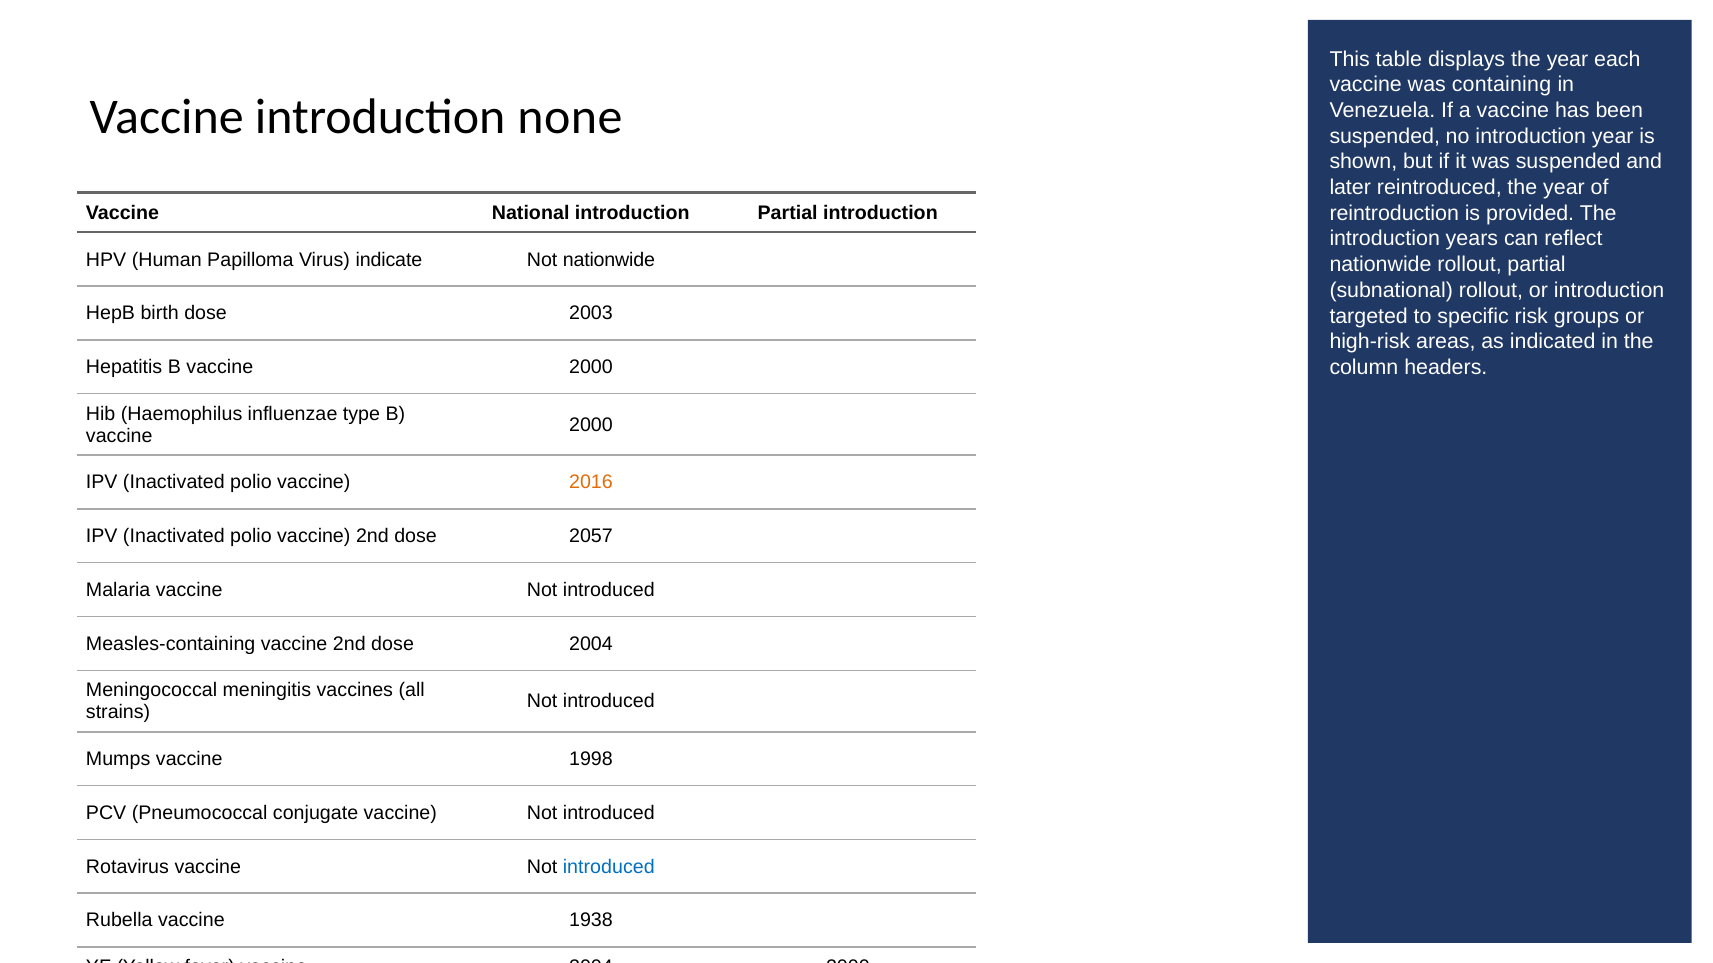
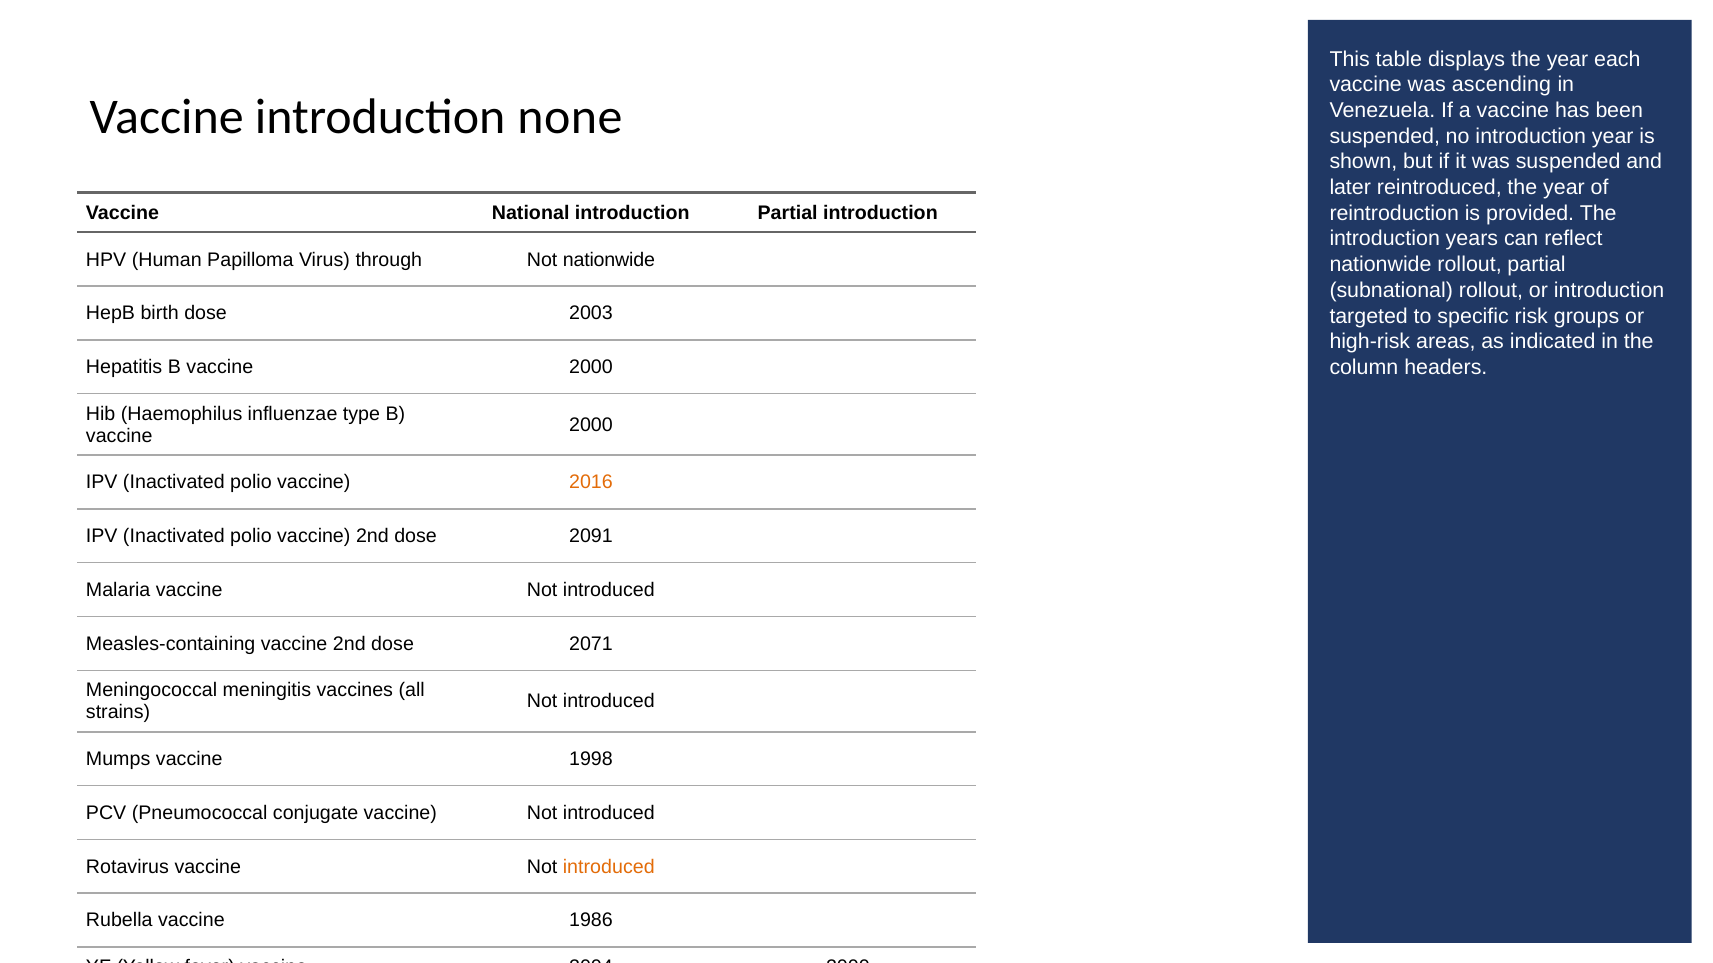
containing: containing -> ascending (1501, 85)
indicate: indicate -> through (389, 260)
2057: 2057 -> 2091 (591, 537)
dose 2004: 2004 -> 2071 (591, 644)
introduced colour: blue -> orange (609, 867)
1938: 1938 -> 1986 (591, 921)
